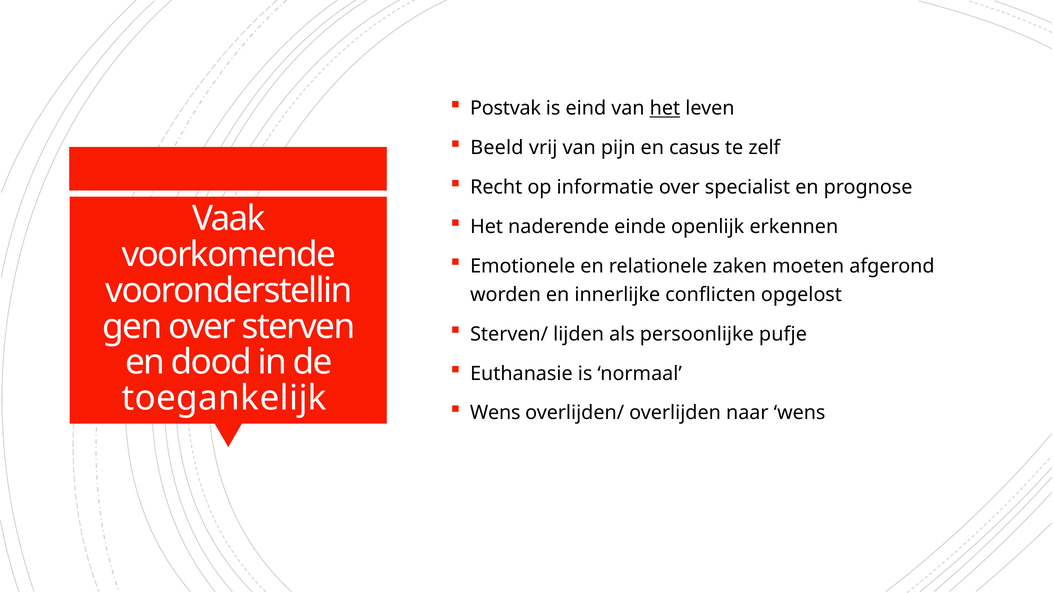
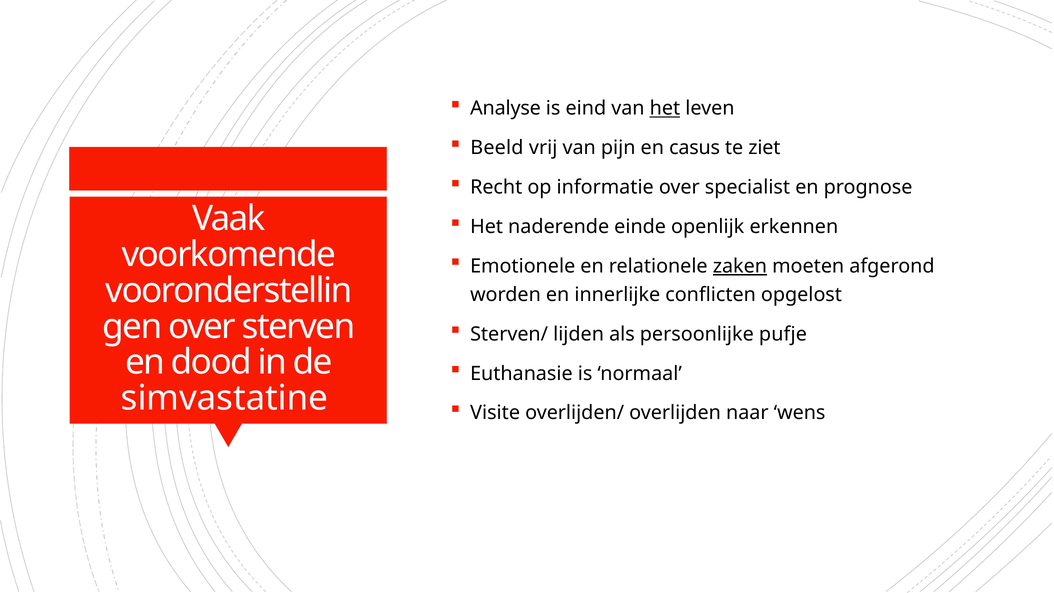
Postvak: Postvak -> Analyse (506, 108)
zelf: zelf -> ziet (764, 148)
zaken underline: none -> present (740, 266)
toegankelijk: toegankelijk -> simvastatine (224, 398)
Wens: Wens -> Visite (495, 413)
